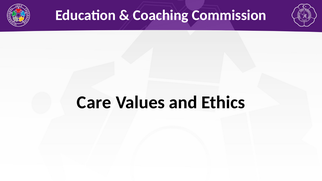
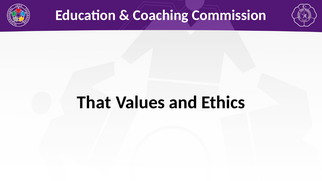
Care: Care -> That (94, 102)
